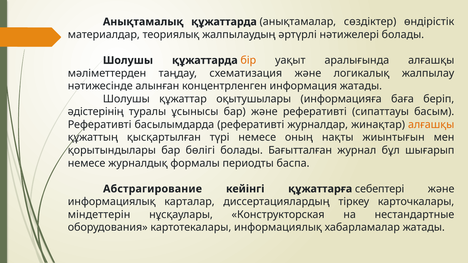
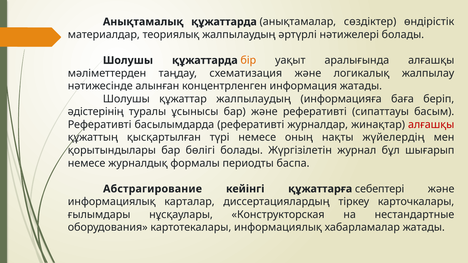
құжаттар оқытушылары: оқытушылары -> жалпылаудың (254, 99)
алғашқы colour: orange -> red (431, 125)
жиынтығын: жиынтығын -> жүйелердің (394, 138)
Бағытталған: Бағытталған -> Жүргізілетін (300, 150)
міндеттерін: міндеттерін -> ғылымдары (99, 215)
